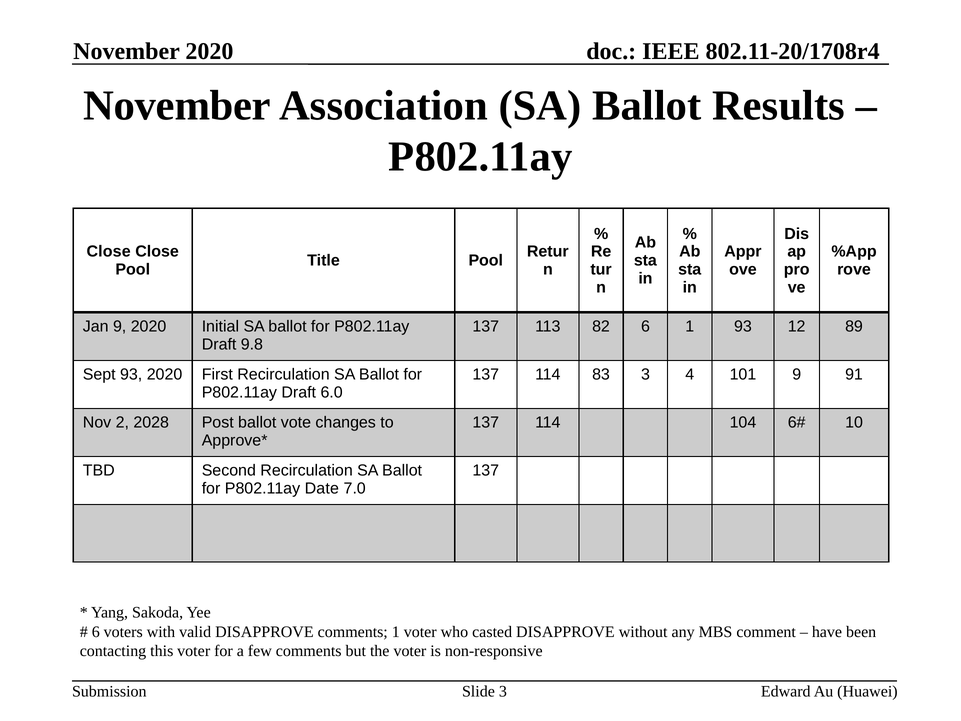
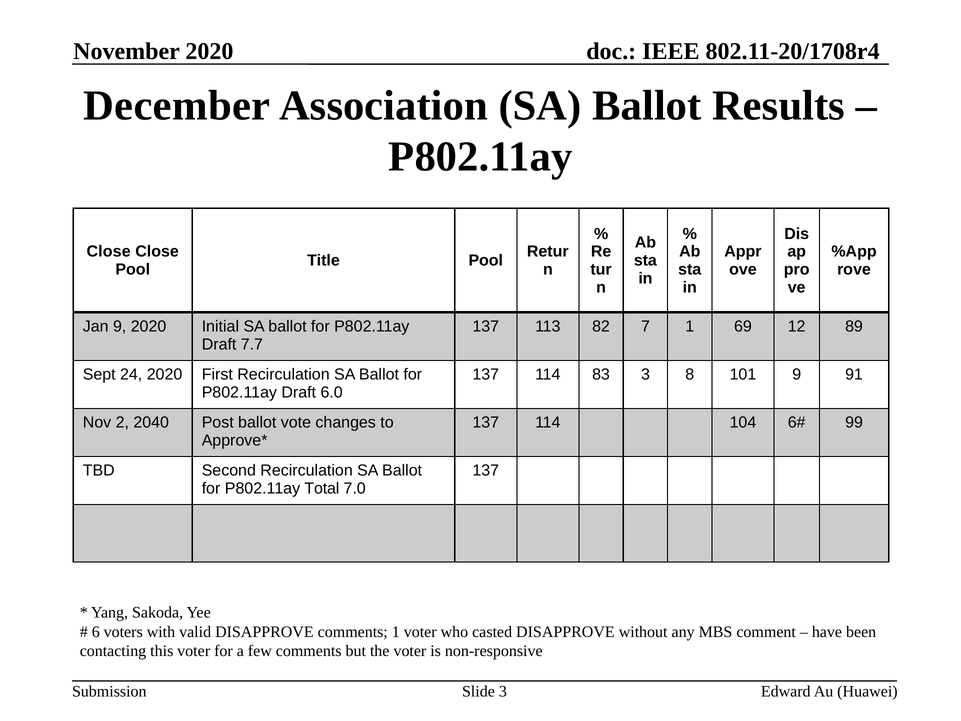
November: November -> December (177, 105)
82 6: 6 -> 7 (645, 326)
1 93: 93 -> 69 (743, 326)
9.8: 9.8 -> 7.7 (252, 344)
Sept 93: 93 -> 24 (131, 374)
4: 4 -> 8 (690, 374)
2028: 2028 -> 2040 (151, 422)
10: 10 -> 99 (854, 422)
Date: Date -> Total (322, 488)
